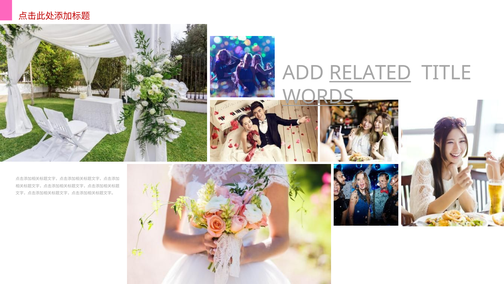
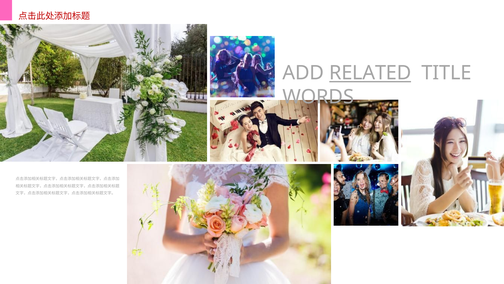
WORDS underline: present -> none (318, 97)
